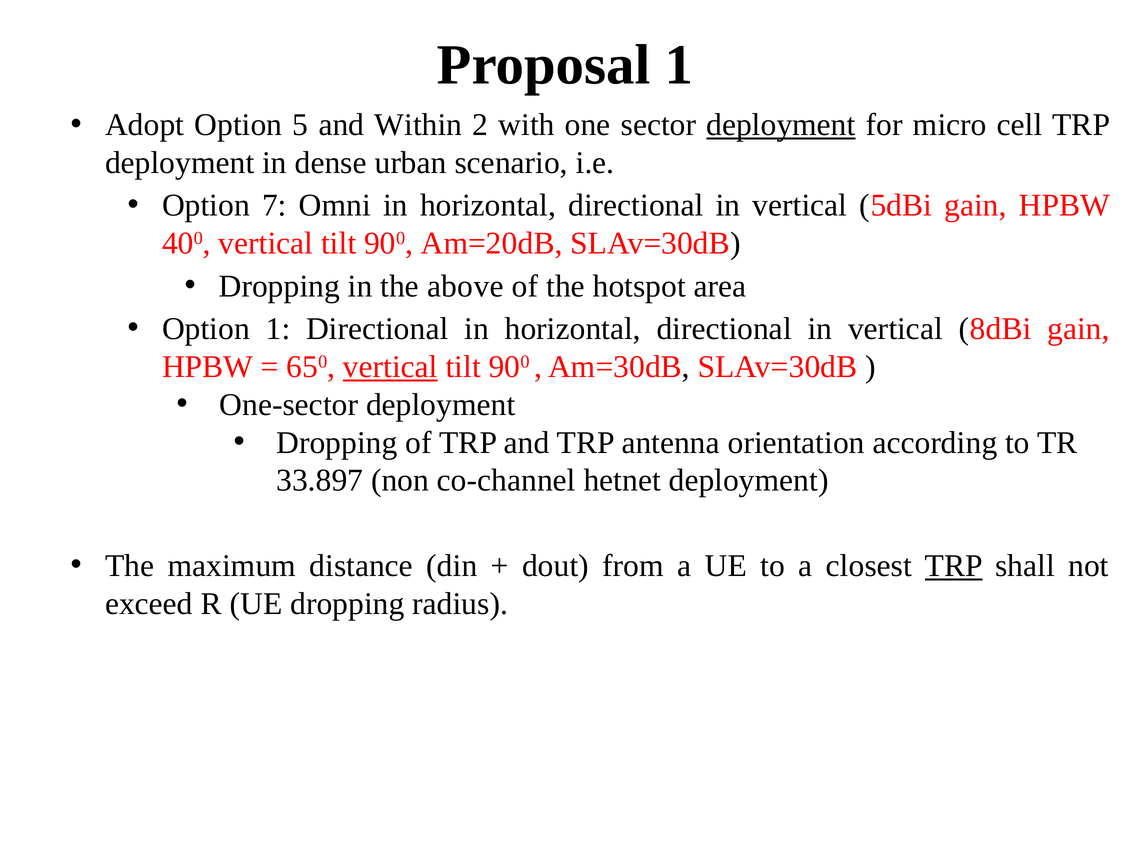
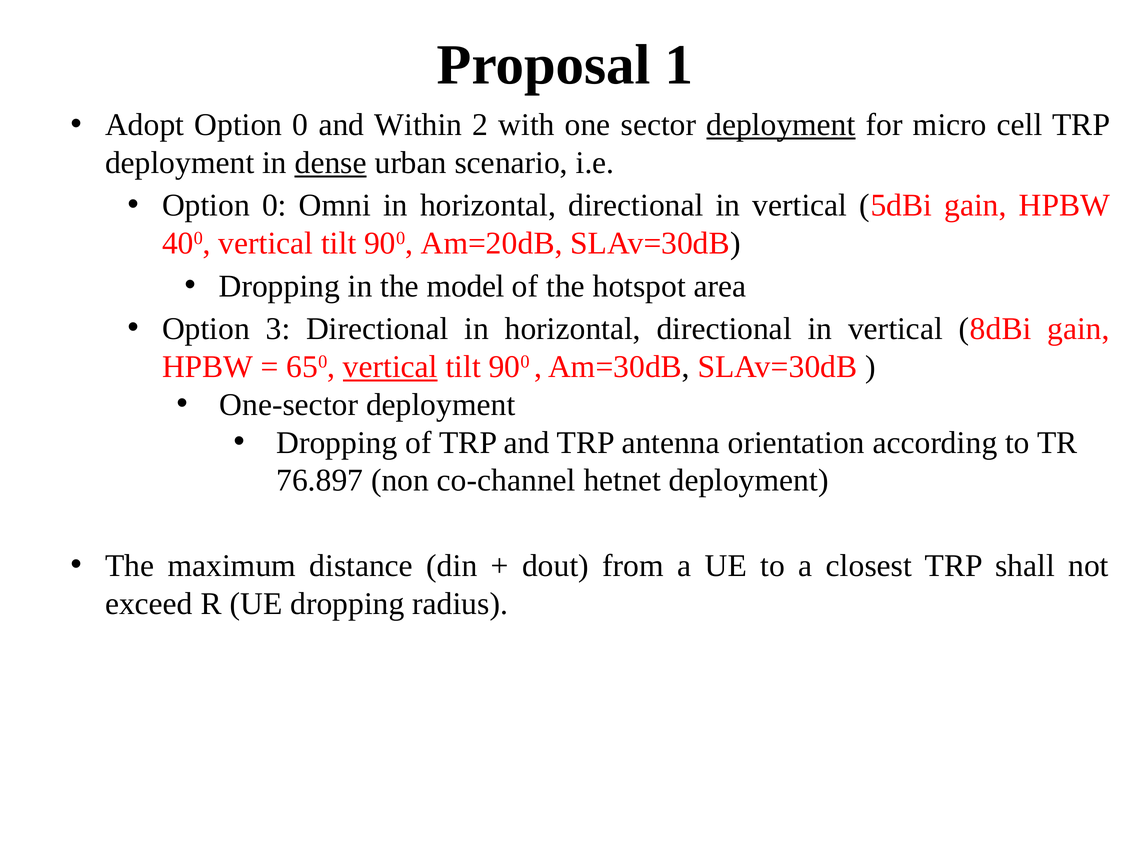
Adopt Option 5: 5 -> 0 (300, 125)
dense underline: none -> present (331, 163)
7: 7 -> 0 (274, 205)
above: above -> model (466, 286)
Option 1: 1 -> 3 (278, 329)
33.897: 33.897 -> 76.897 (320, 480)
TRP underline: present -> none (954, 566)
